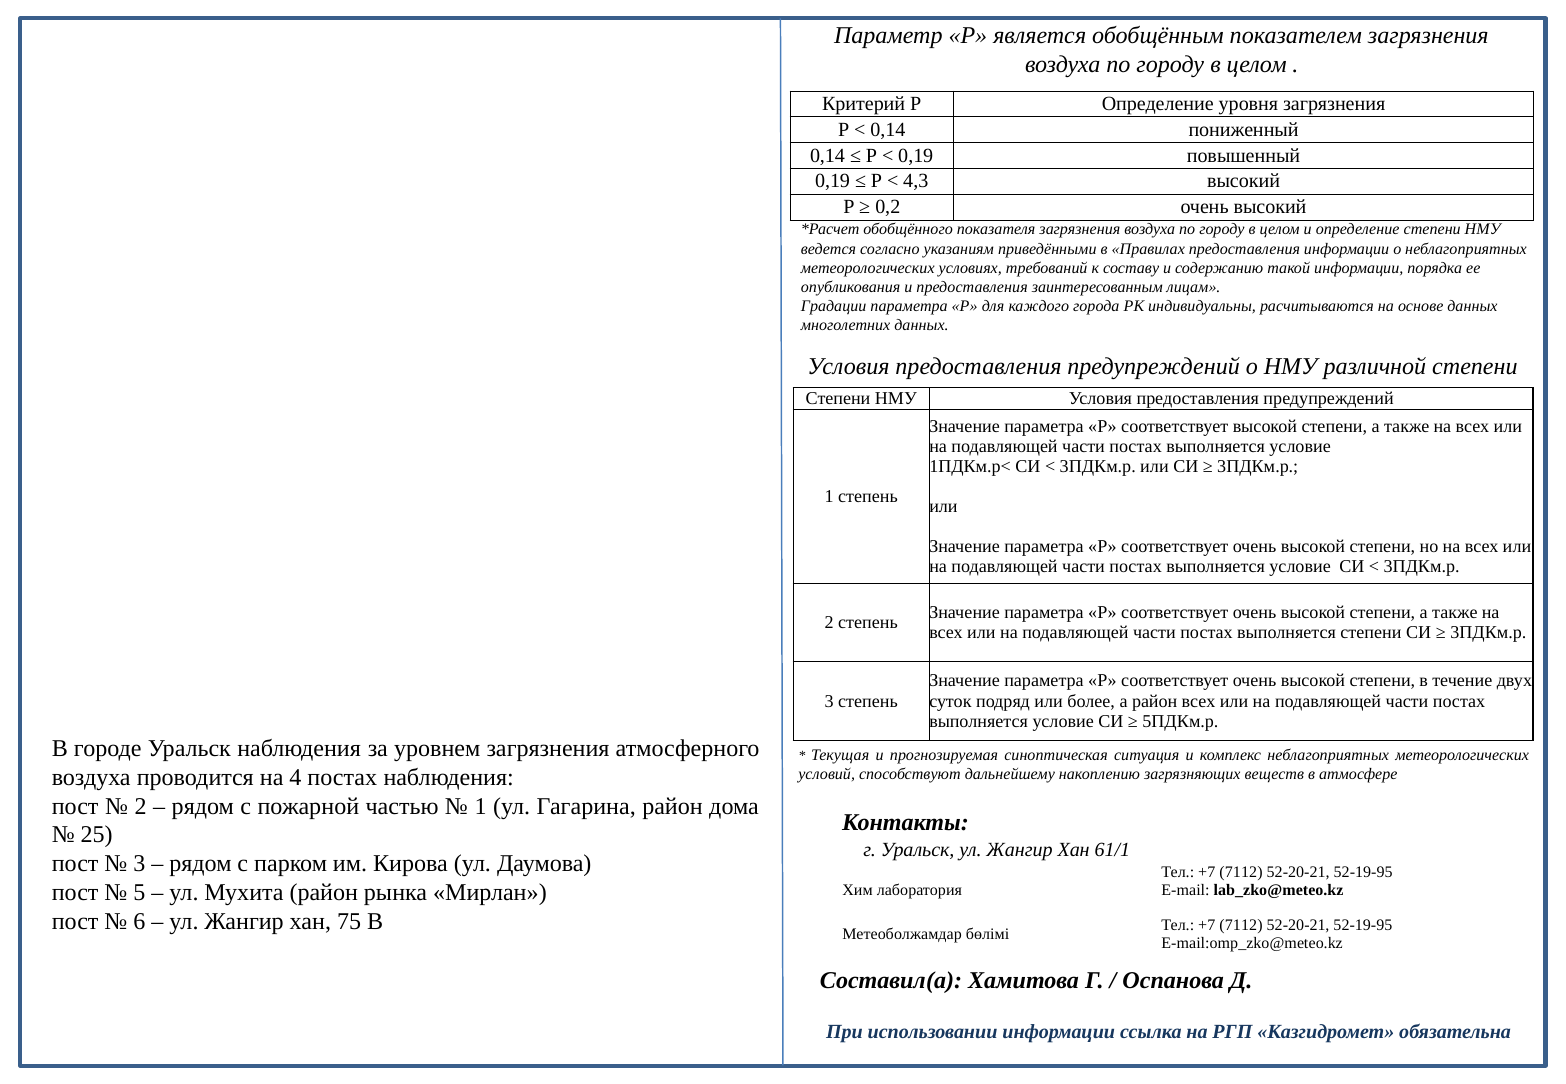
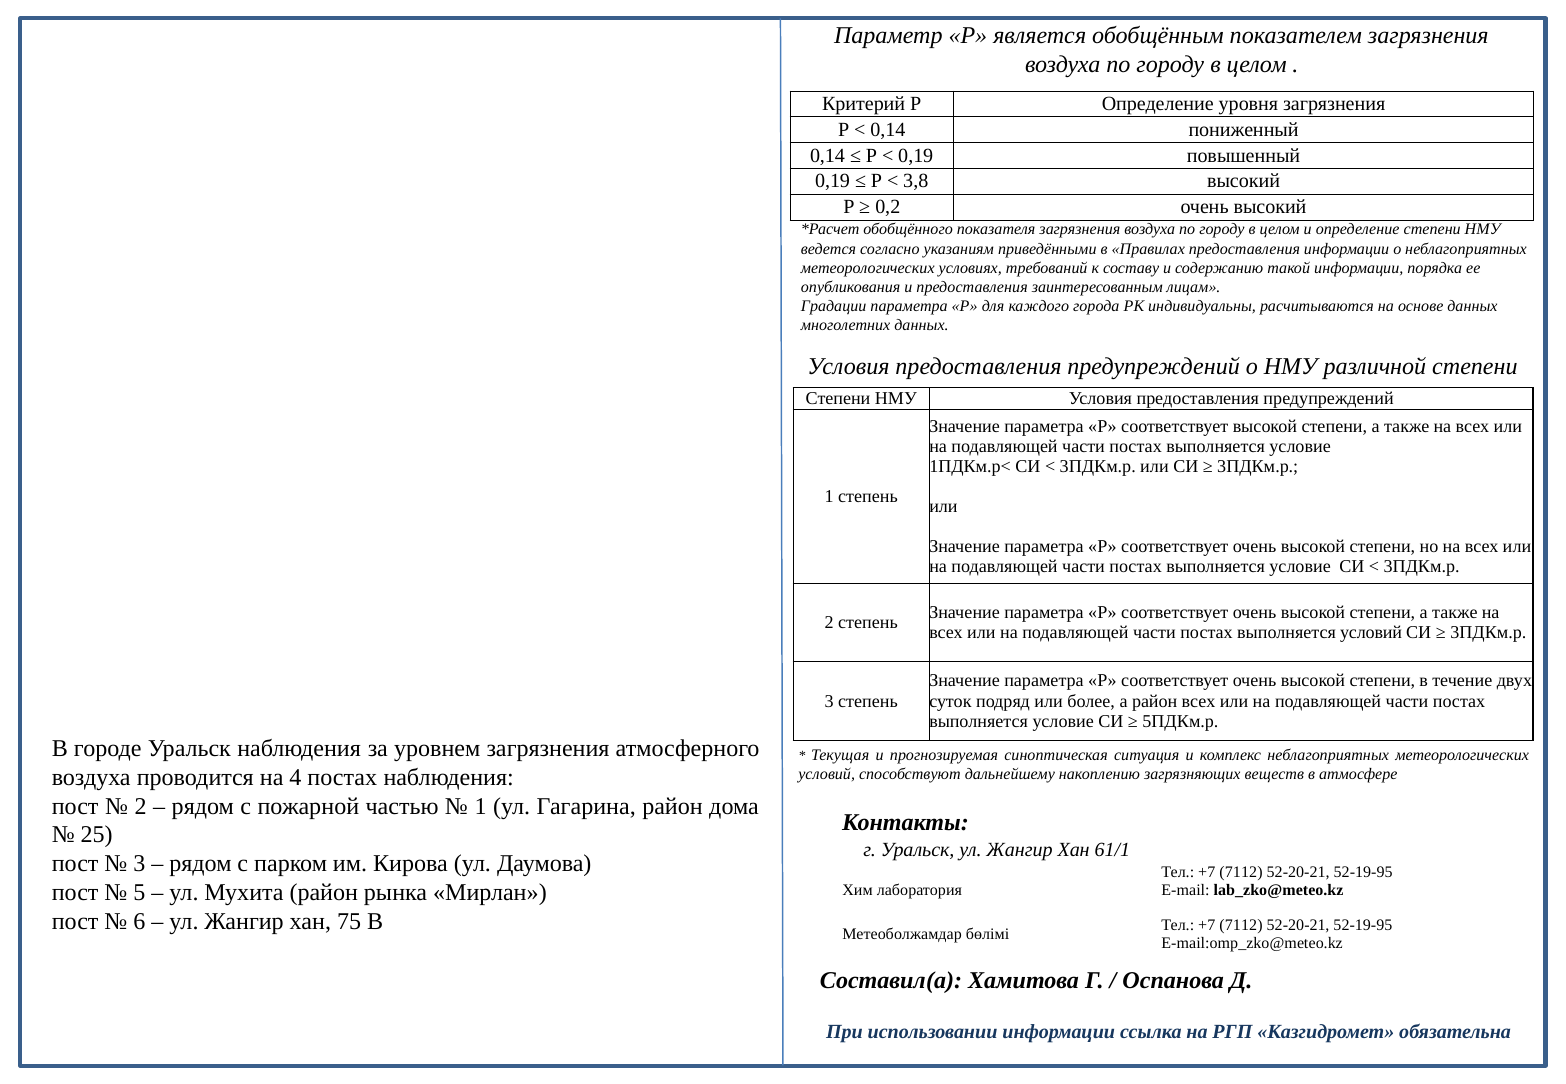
4,3: 4,3 -> 3,8 (916, 181)
выполняется степени: степени -> условий (1371, 633)
